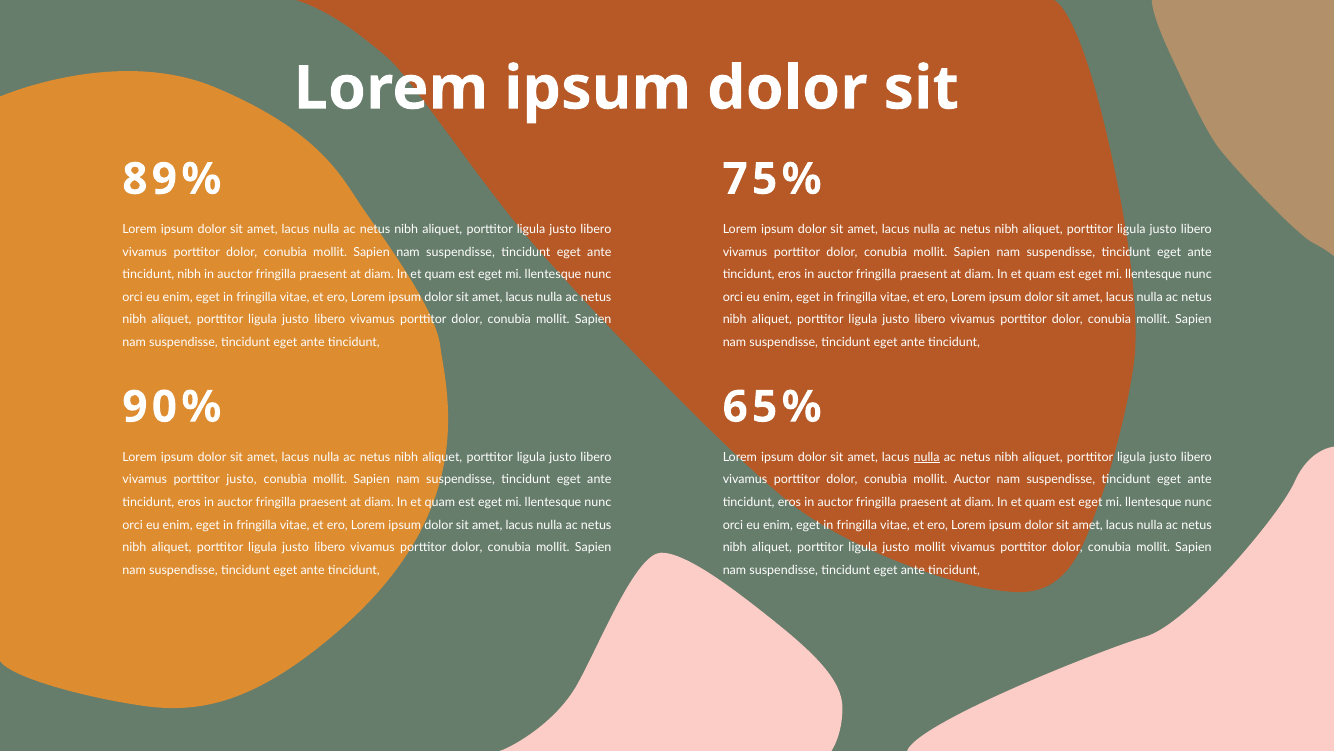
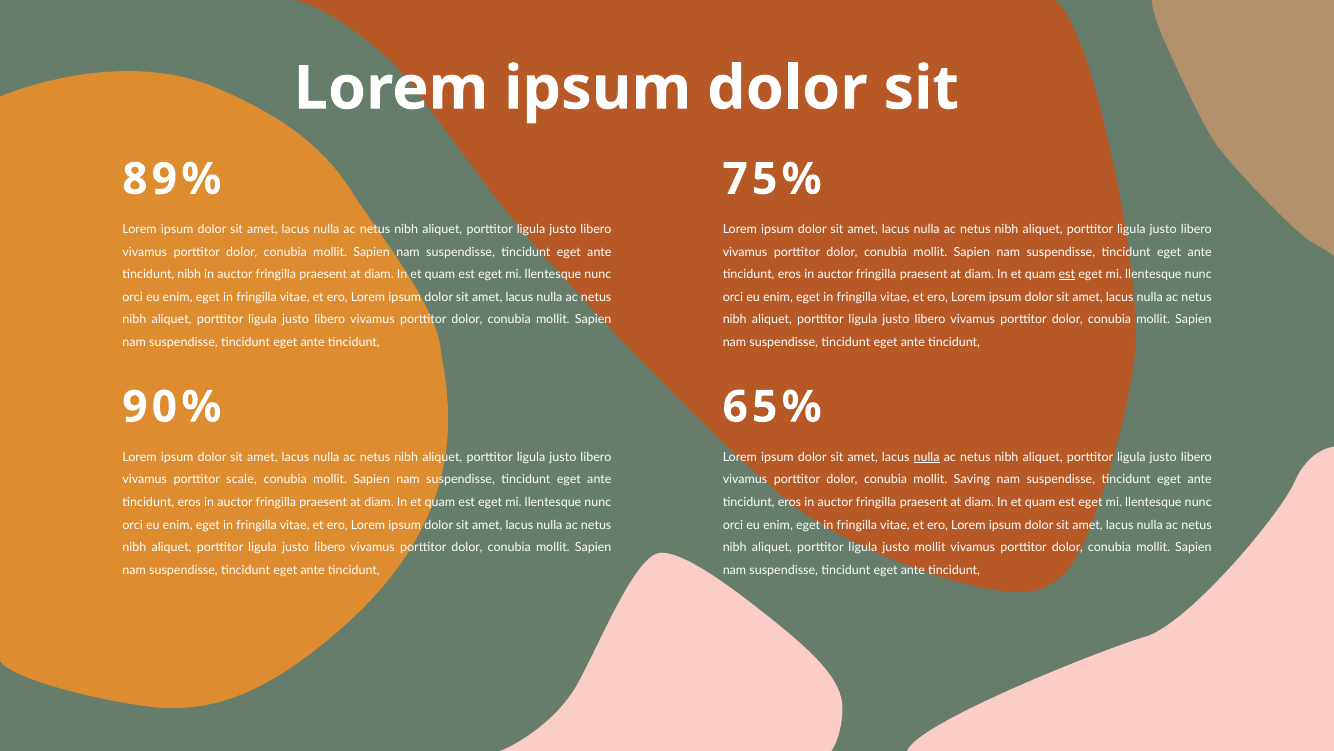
est underline: none -> present (1067, 274)
porttitor justo: justo -> scale (242, 479)
mollit Auctor: Auctor -> Saving (972, 479)
